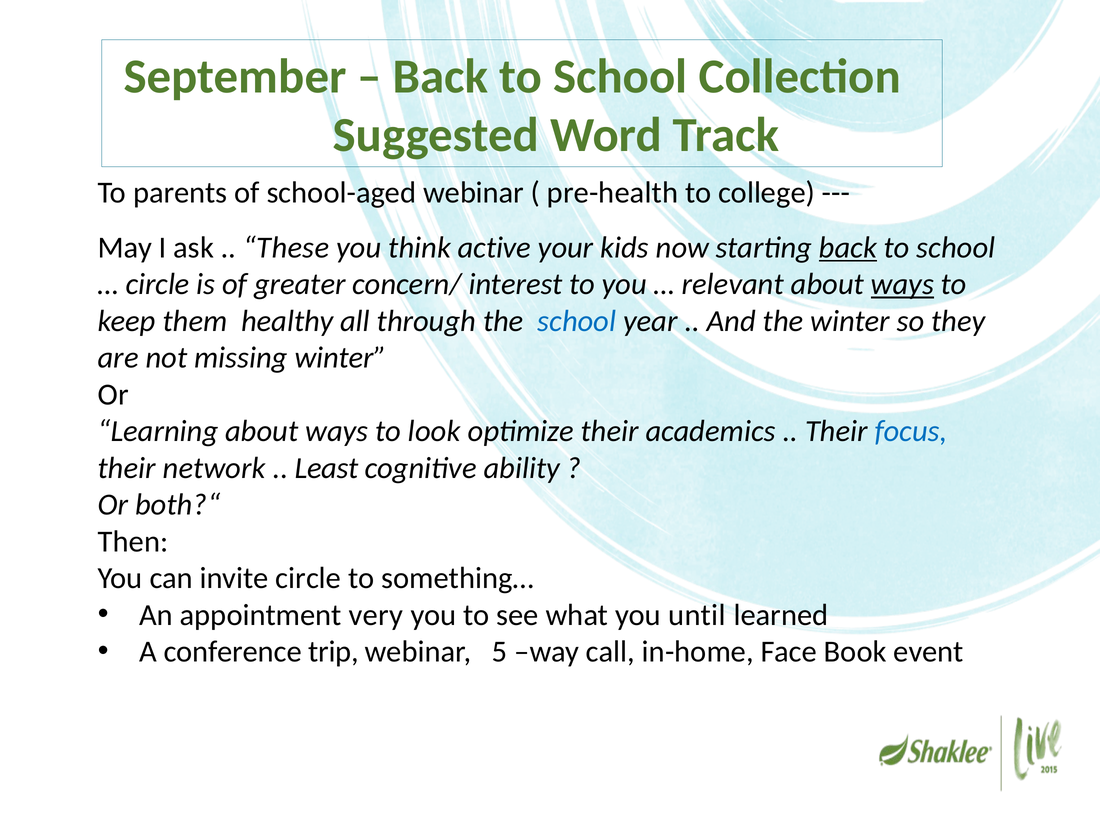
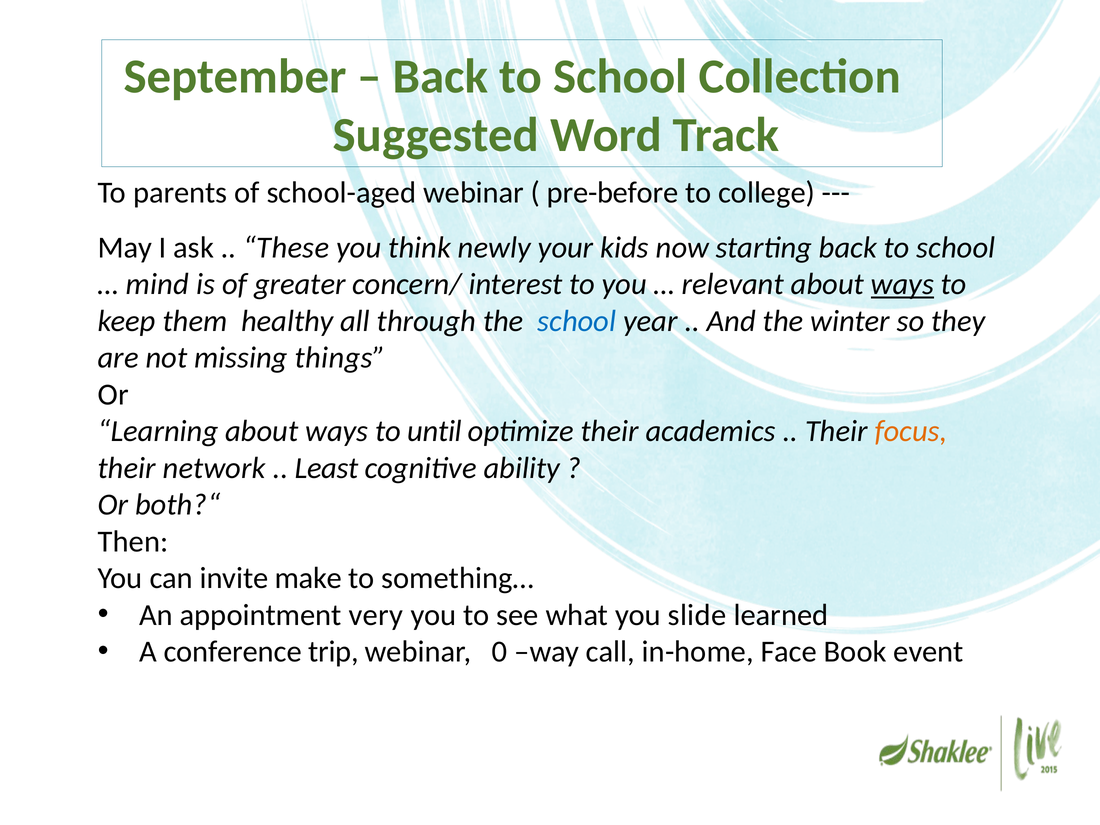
pre-health: pre-health -> pre-before (613, 193)
active: active -> newly (494, 248)
back underline: present -> none (848, 248)
circle: circle -> mind (157, 284)
missing winter: winter -> things (340, 358)
look: look -> until (435, 431)
focus colour: blue -> orange (911, 431)
invite circle: circle -> make (308, 578)
until: until -> slide (697, 615)
5: 5 -> 0 (500, 652)
